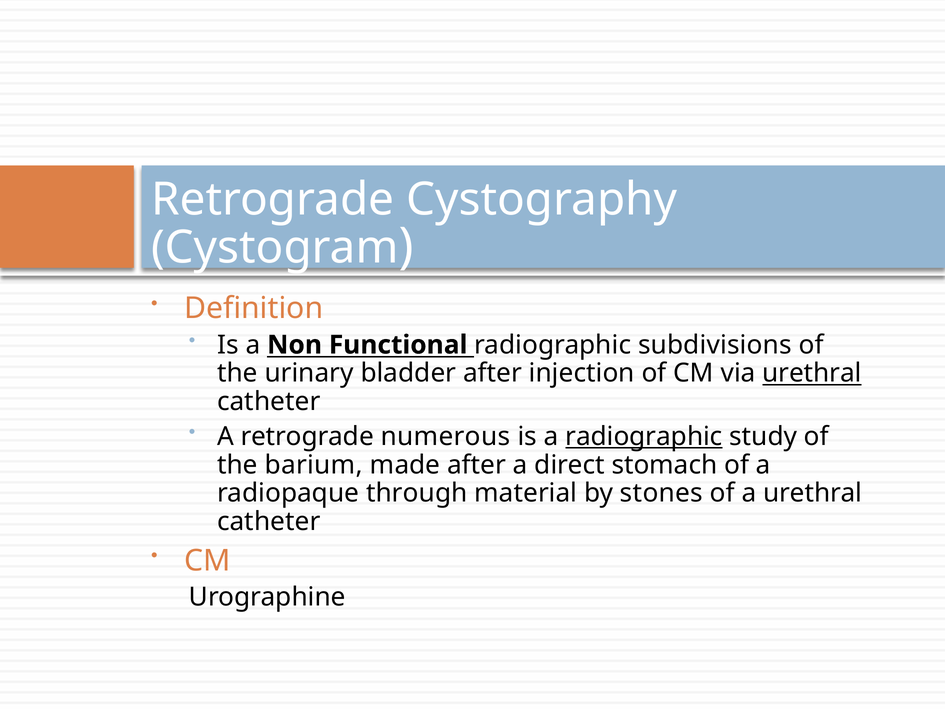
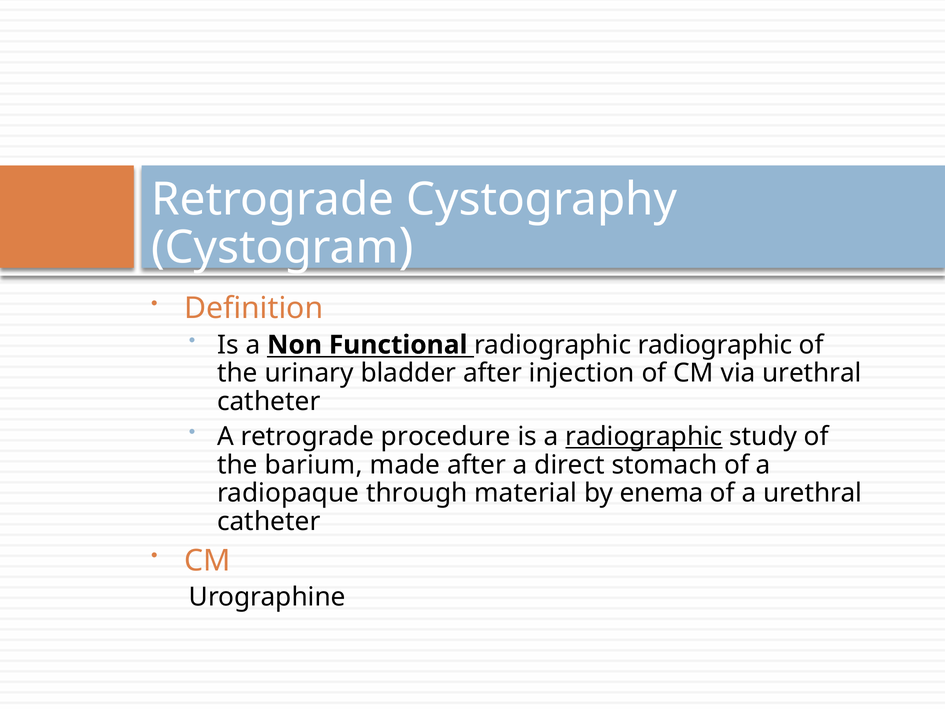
radiographic subdivisions: subdivisions -> radiographic (715, 345)
urethral underline: present -> none (812, 373)
numerous: numerous -> procedure (446, 436)
stones: stones -> enema (662, 493)
